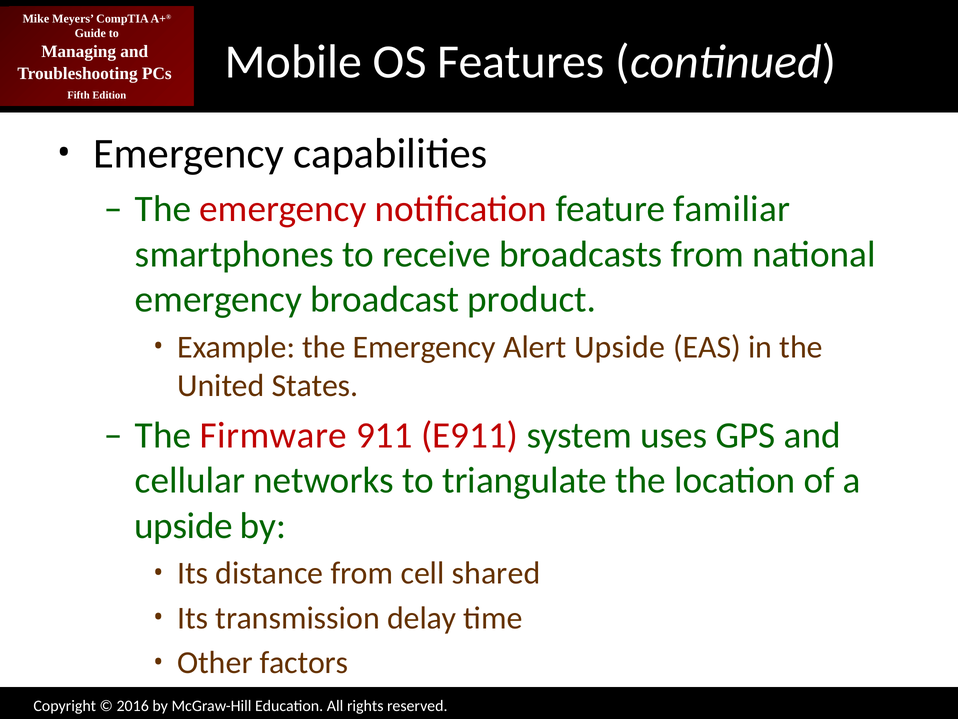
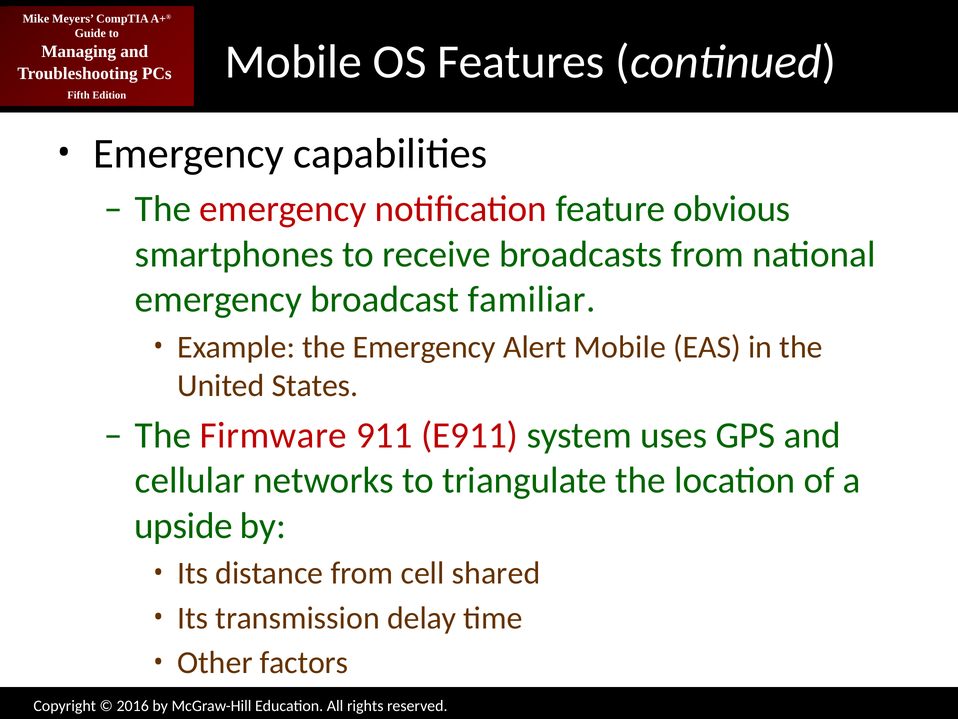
familiar: familiar -> obvious (732, 209)
product: product -> familiar (532, 299)
Alert Upside: Upside -> Mobile (620, 347)
